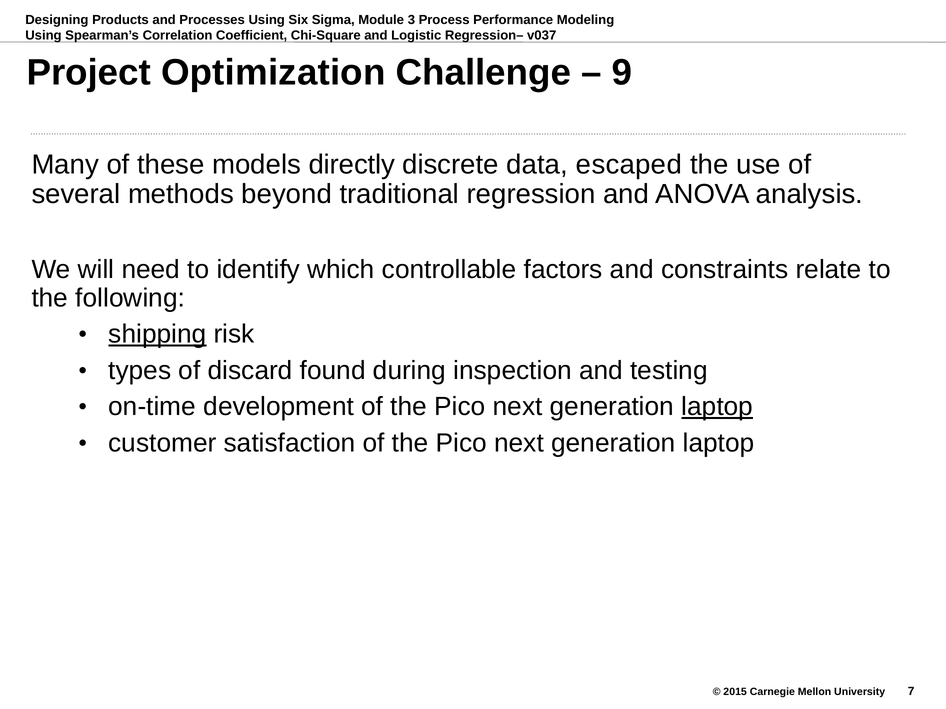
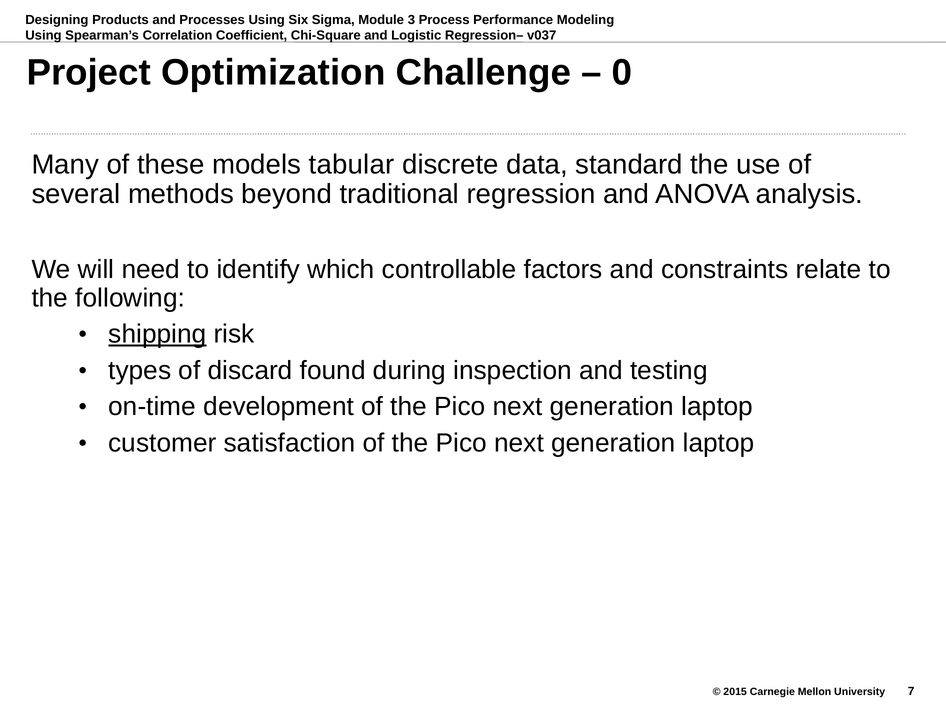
9: 9 -> 0 (622, 73)
directly: directly -> tabular (352, 165)
escaped: escaped -> standard (629, 165)
laptop underline: present -> none (717, 407)
